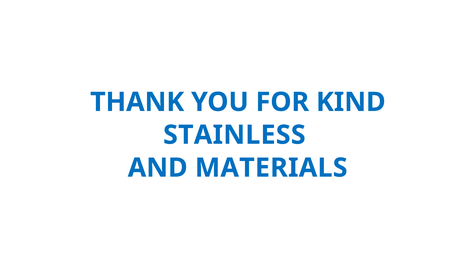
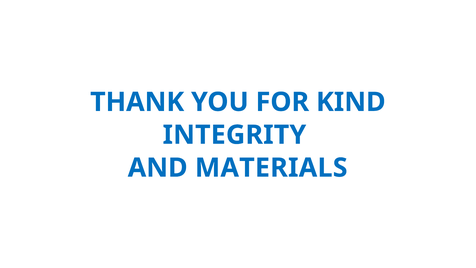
STAINLESS: STAINLESS -> INTEGRITY (234, 135)
